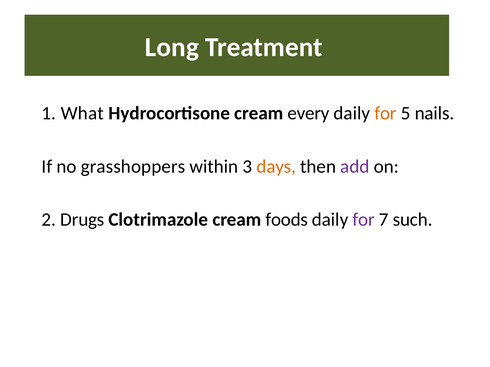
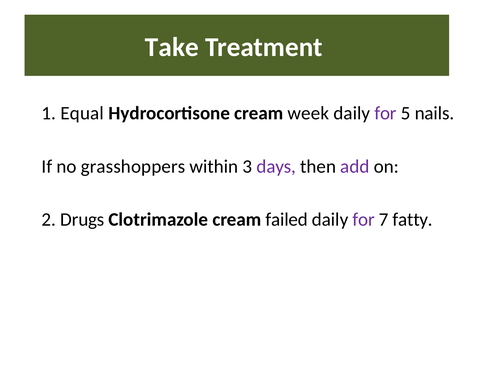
Long: Long -> Take (172, 47)
What: What -> Equal (82, 113)
every: every -> week (308, 113)
for colour: orange -> purple (385, 113)
days colour: orange -> purple (276, 167)
foods: foods -> failed (287, 220)
such: such -> fatty (413, 220)
